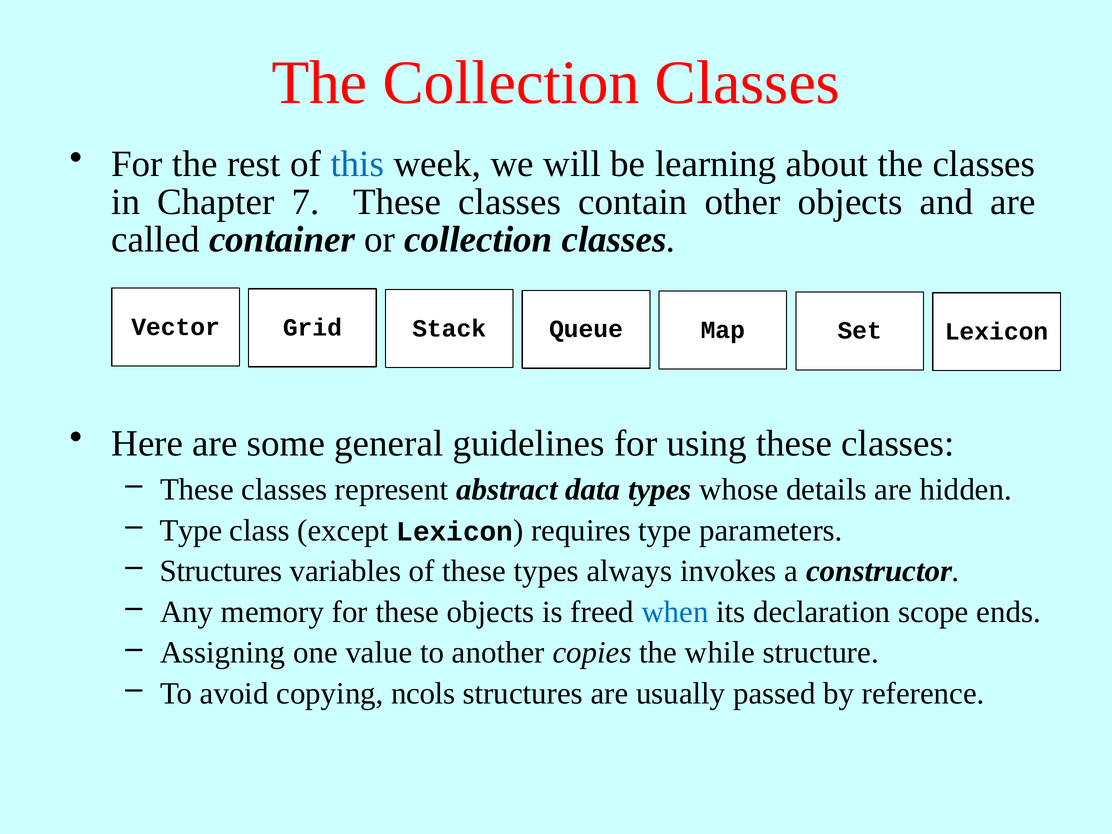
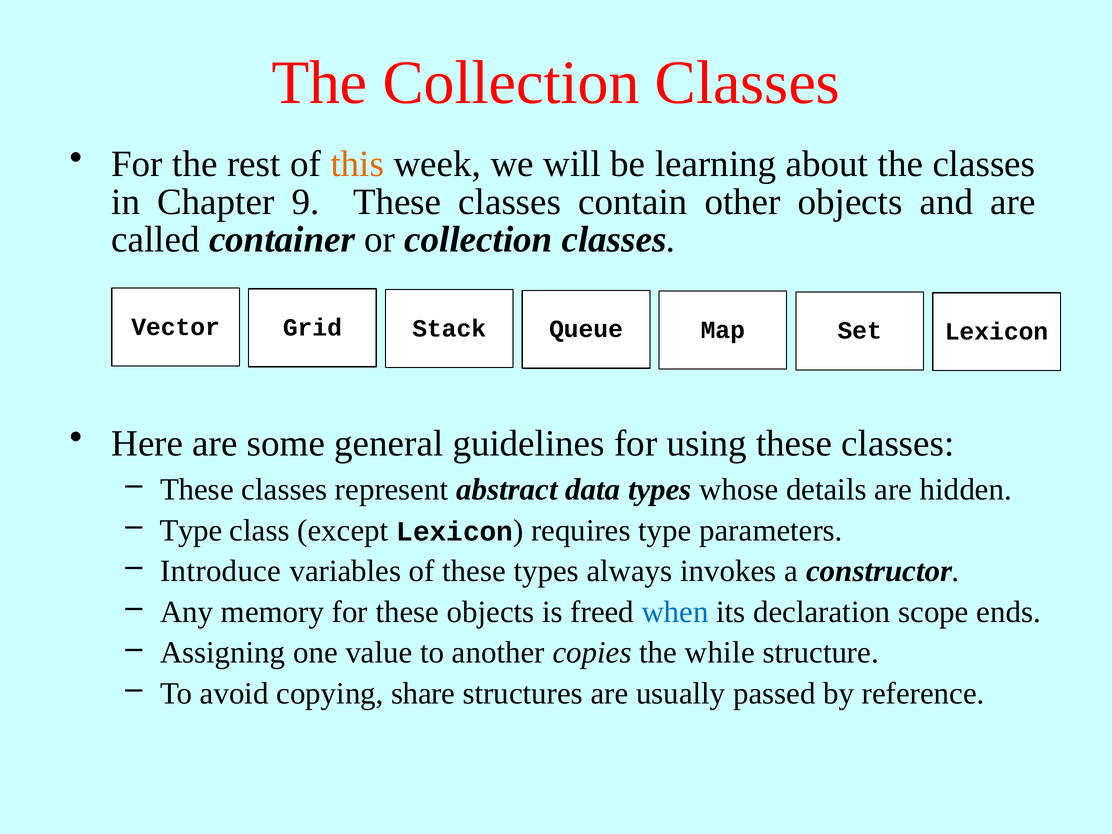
this colour: blue -> orange (357, 164)
7: 7 -> 9 (305, 202)
Structures: Structures -> Introduce (221, 571)
ncols: ncols -> share (423, 694)
